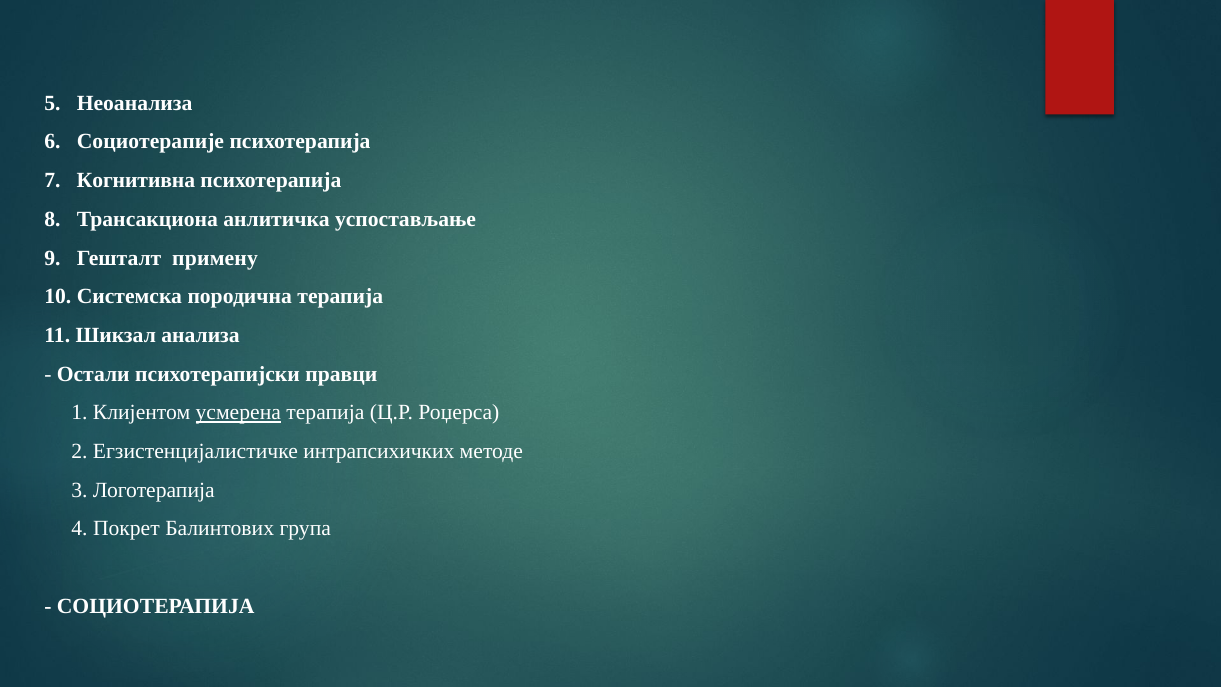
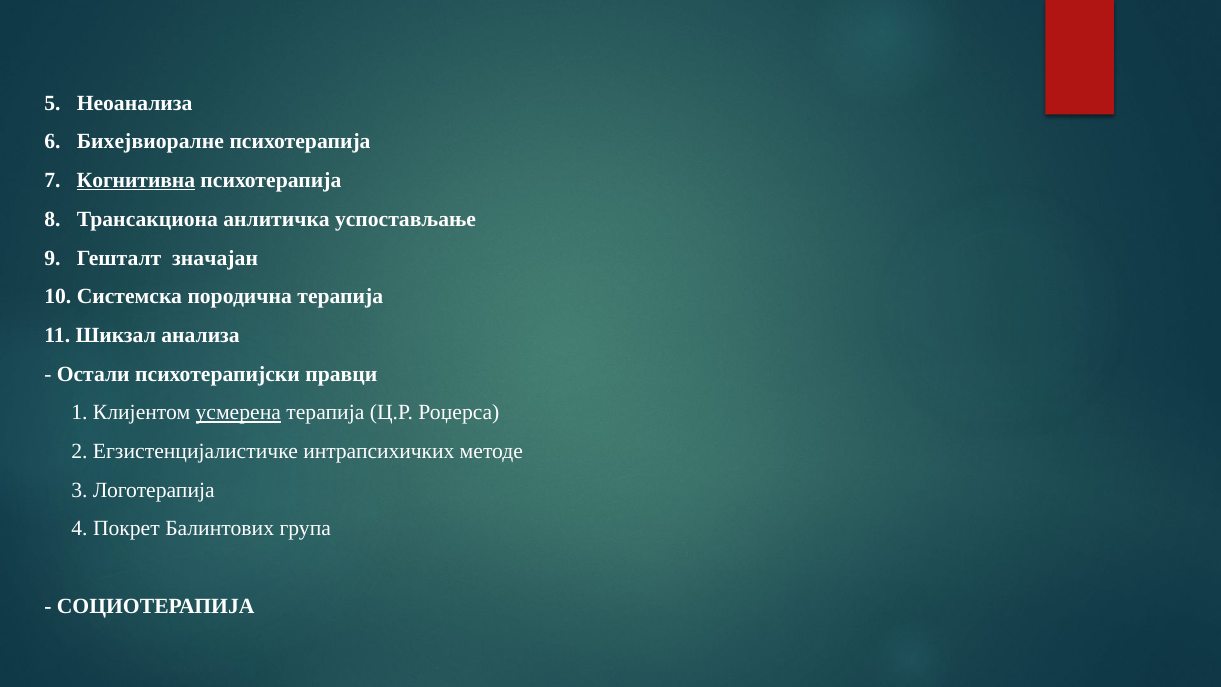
Социотерапије: Социотерапије -> Бихејвиоралне (150, 142)
Когнитивна underline: none -> present (136, 180)
примену: примену -> значајан (215, 258)
